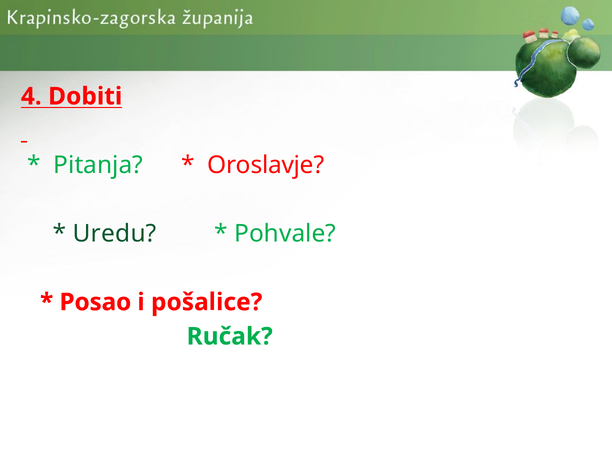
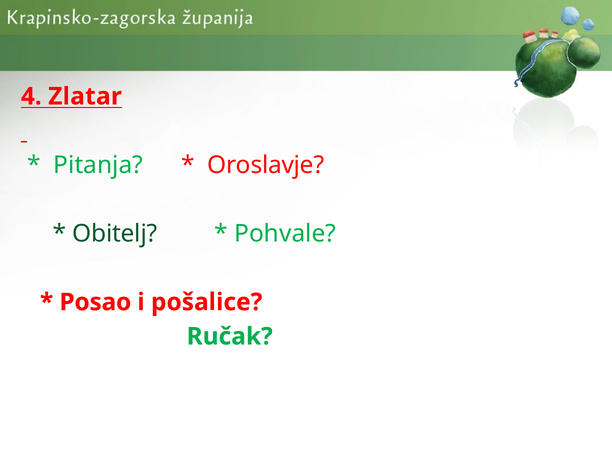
Dobiti: Dobiti -> Zlatar (85, 96)
Uredu: Uredu -> Obitelj (115, 234)
